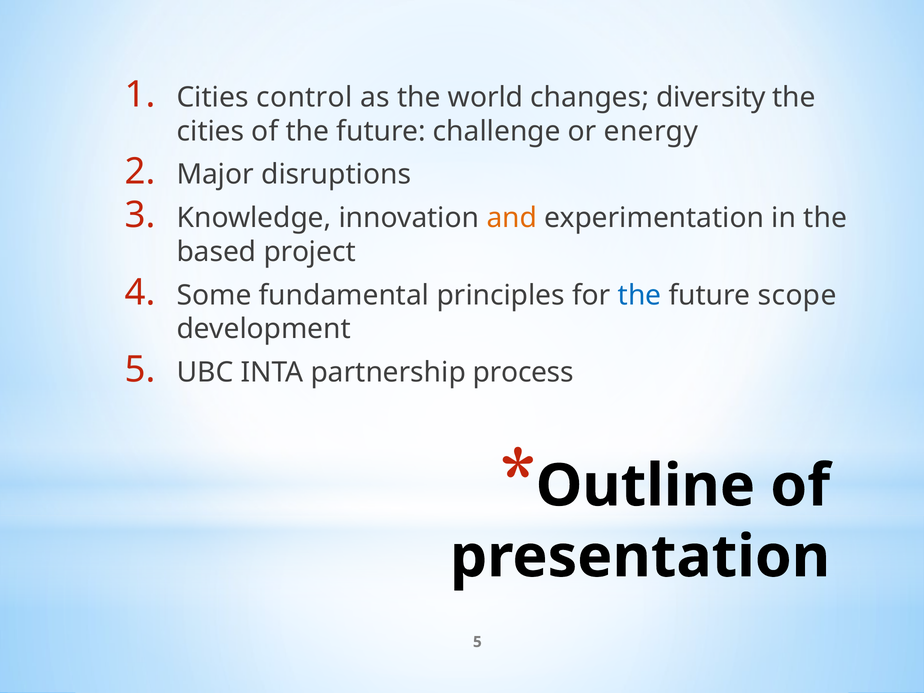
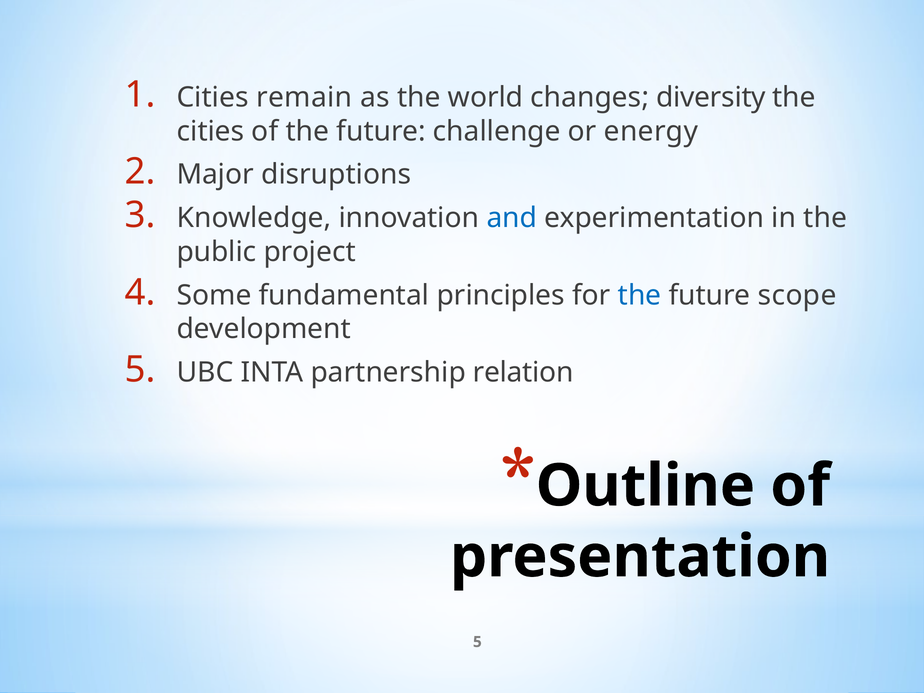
control: control -> remain (304, 97)
and colour: orange -> blue (512, 218)
based: based -> public (217, 252)
process: process -> relation (523, 373)
